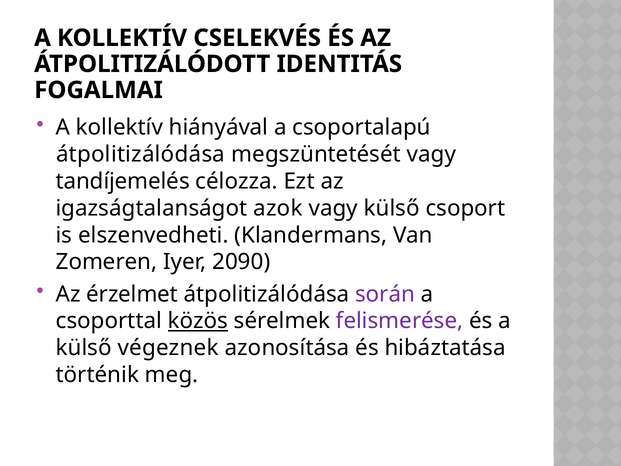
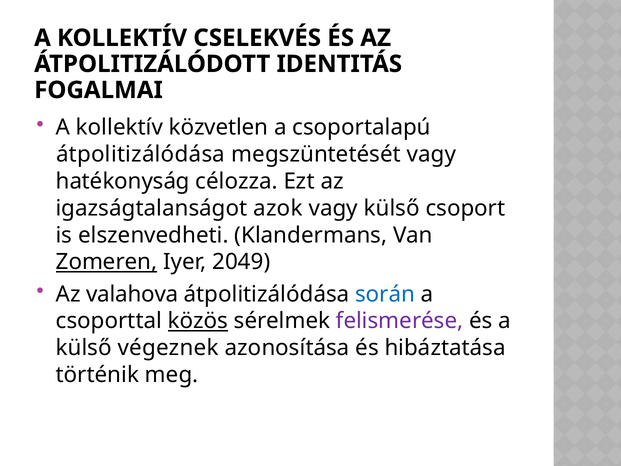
hiányával: hiányával -> közvetlen (219, 127)
tandíjemelés: tandíjemelés -> hatékonyság (123, 181)
Zomeren underline: none -> present (106, 262)
2090: 2090 -> 2049 (241, 262)
érzelmet: érzelmet -> valahova (132, 294)
során colour: purple -> blue (385, 294)
